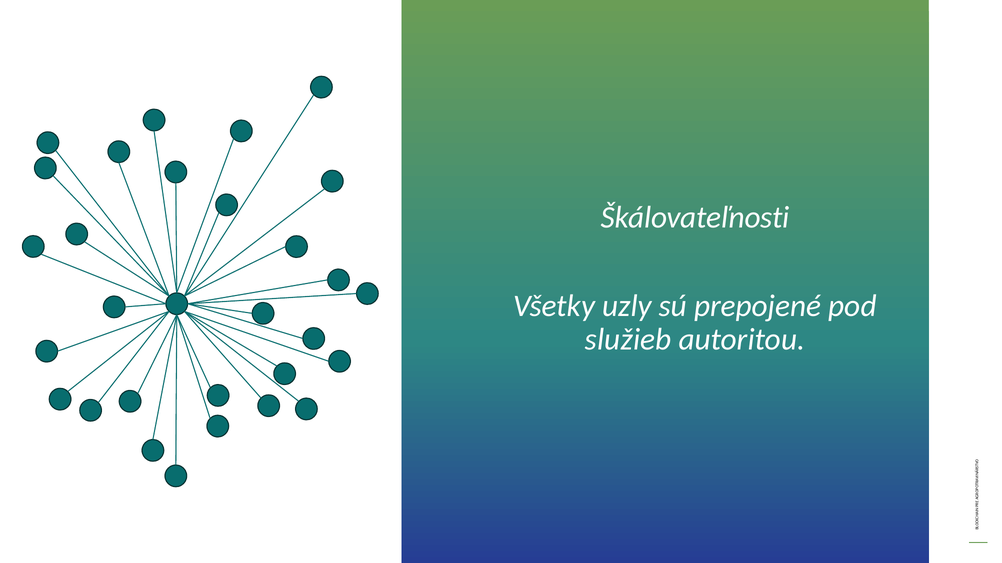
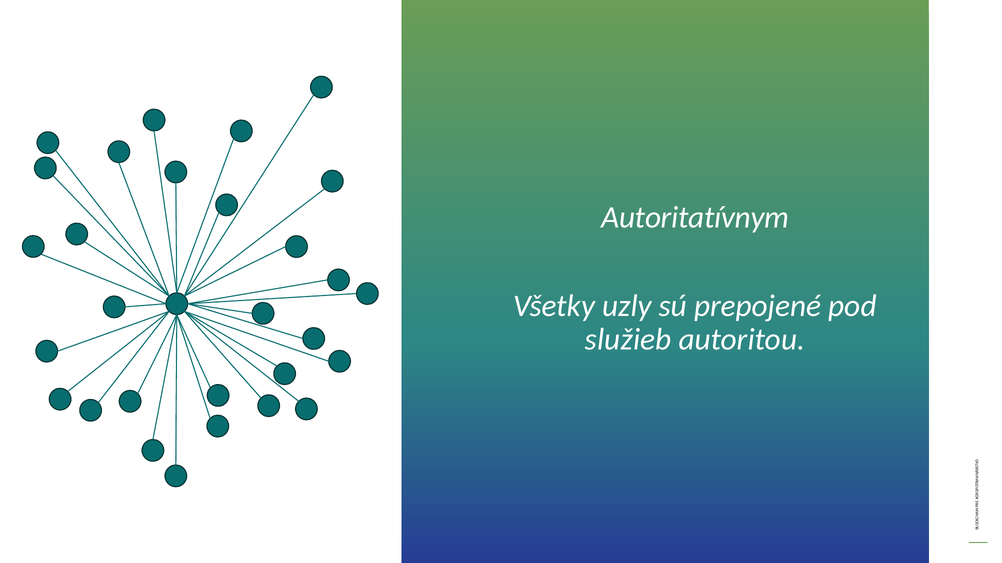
Škálovateľnosti: Škálovateľnosti -> Autoritatívnym (695, 218)
